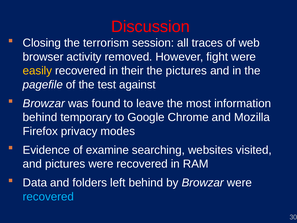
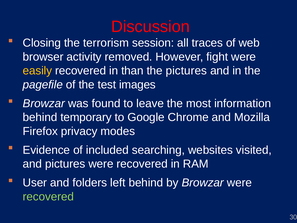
their: their -> than (132, 71)
against: against -> images (137, 84)
examine: examine -> included (107, 150)
Data: Data -> User (35, 183)
recovered colour: light blue -> light green (48, 196)
